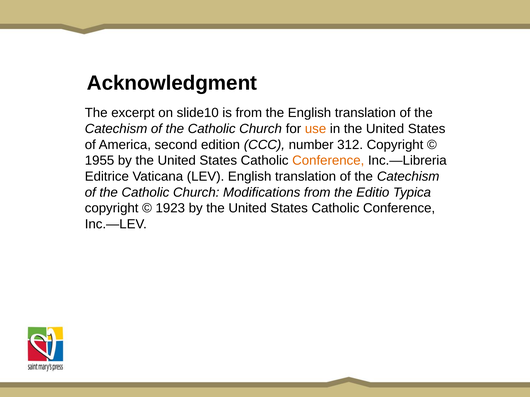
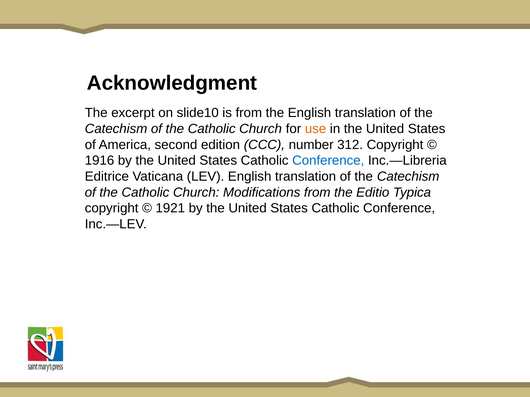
1955: 1955 -> 1916 (100, 161)
Conference colour: orange -> blue (328, 161)
1923: 1923 -> 1921 (170, 209)
